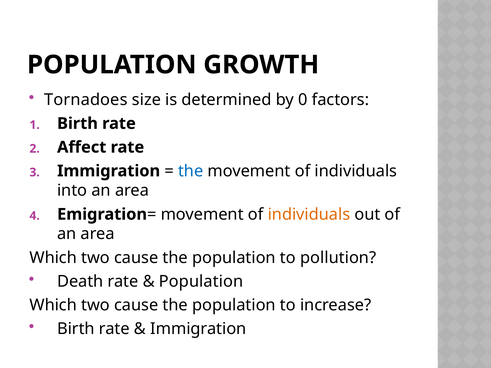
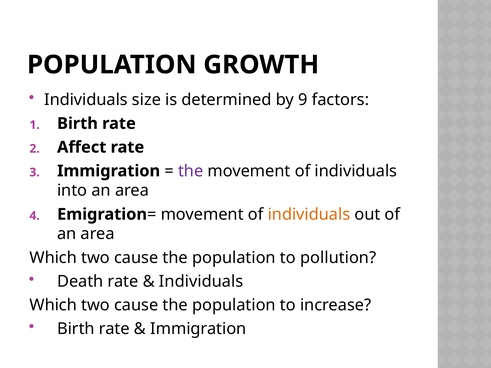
Tornadoes: Tornadoes -> Individuals (86, 100)
0: 0 -> 9 (303, 100)
the colour: blue -> purple (191, 171)
Population: Population -> Individuals (201, 282)
